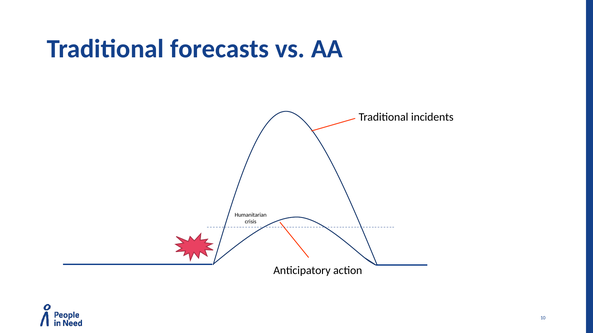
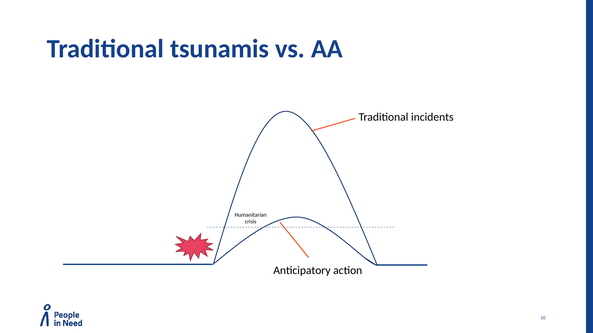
forecasts: forecasts -> tsunamis (220, 49)
